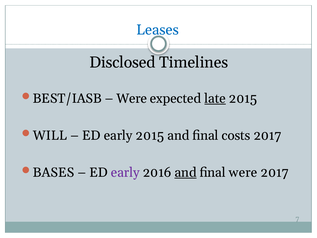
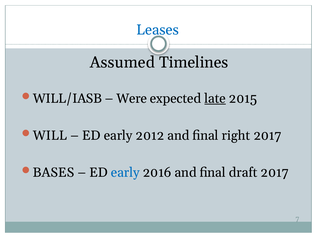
Disclosed: Disclosed -> Assumed (122, 62)
BEST/IASB: BEST/IASB -> WILL/IASB (67, 98)
early 2015: 2015 -> 2012 (150, 135)
costs: costs -> right (236, 135)
early colour: purple -> blue (125, 172)
and underline: present -> none (186, 172)
final were: were -> draft (243, 172)
